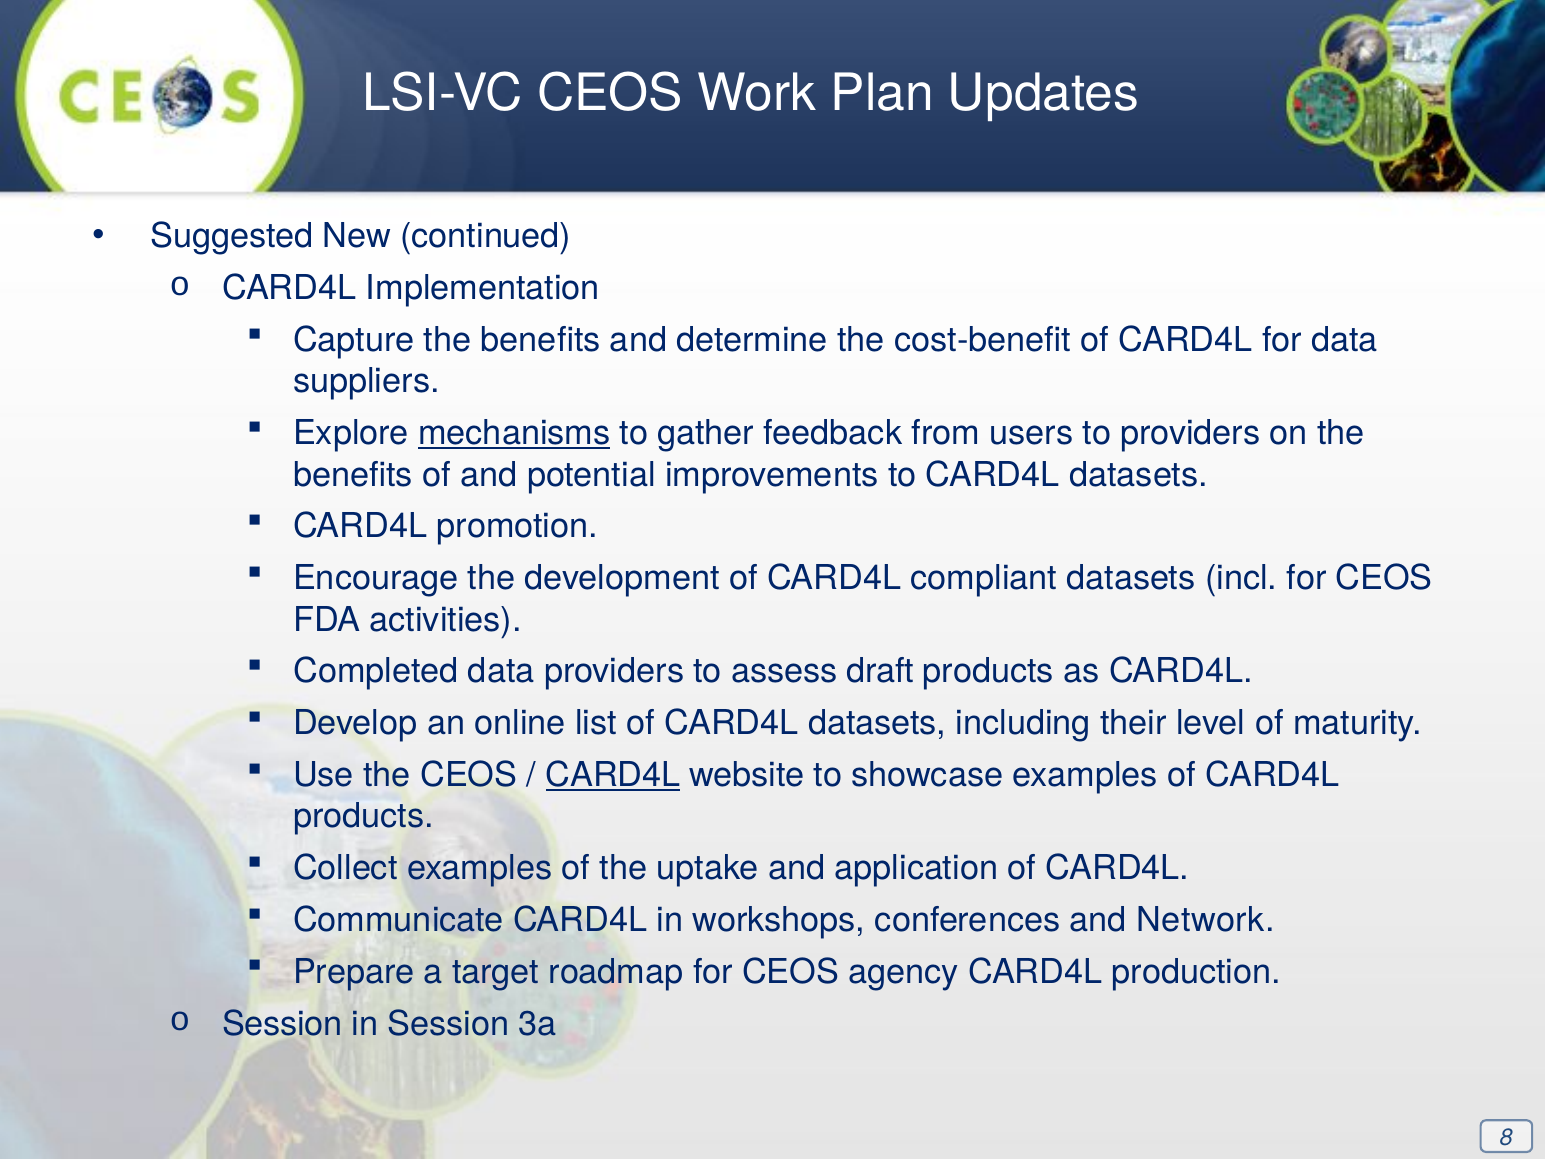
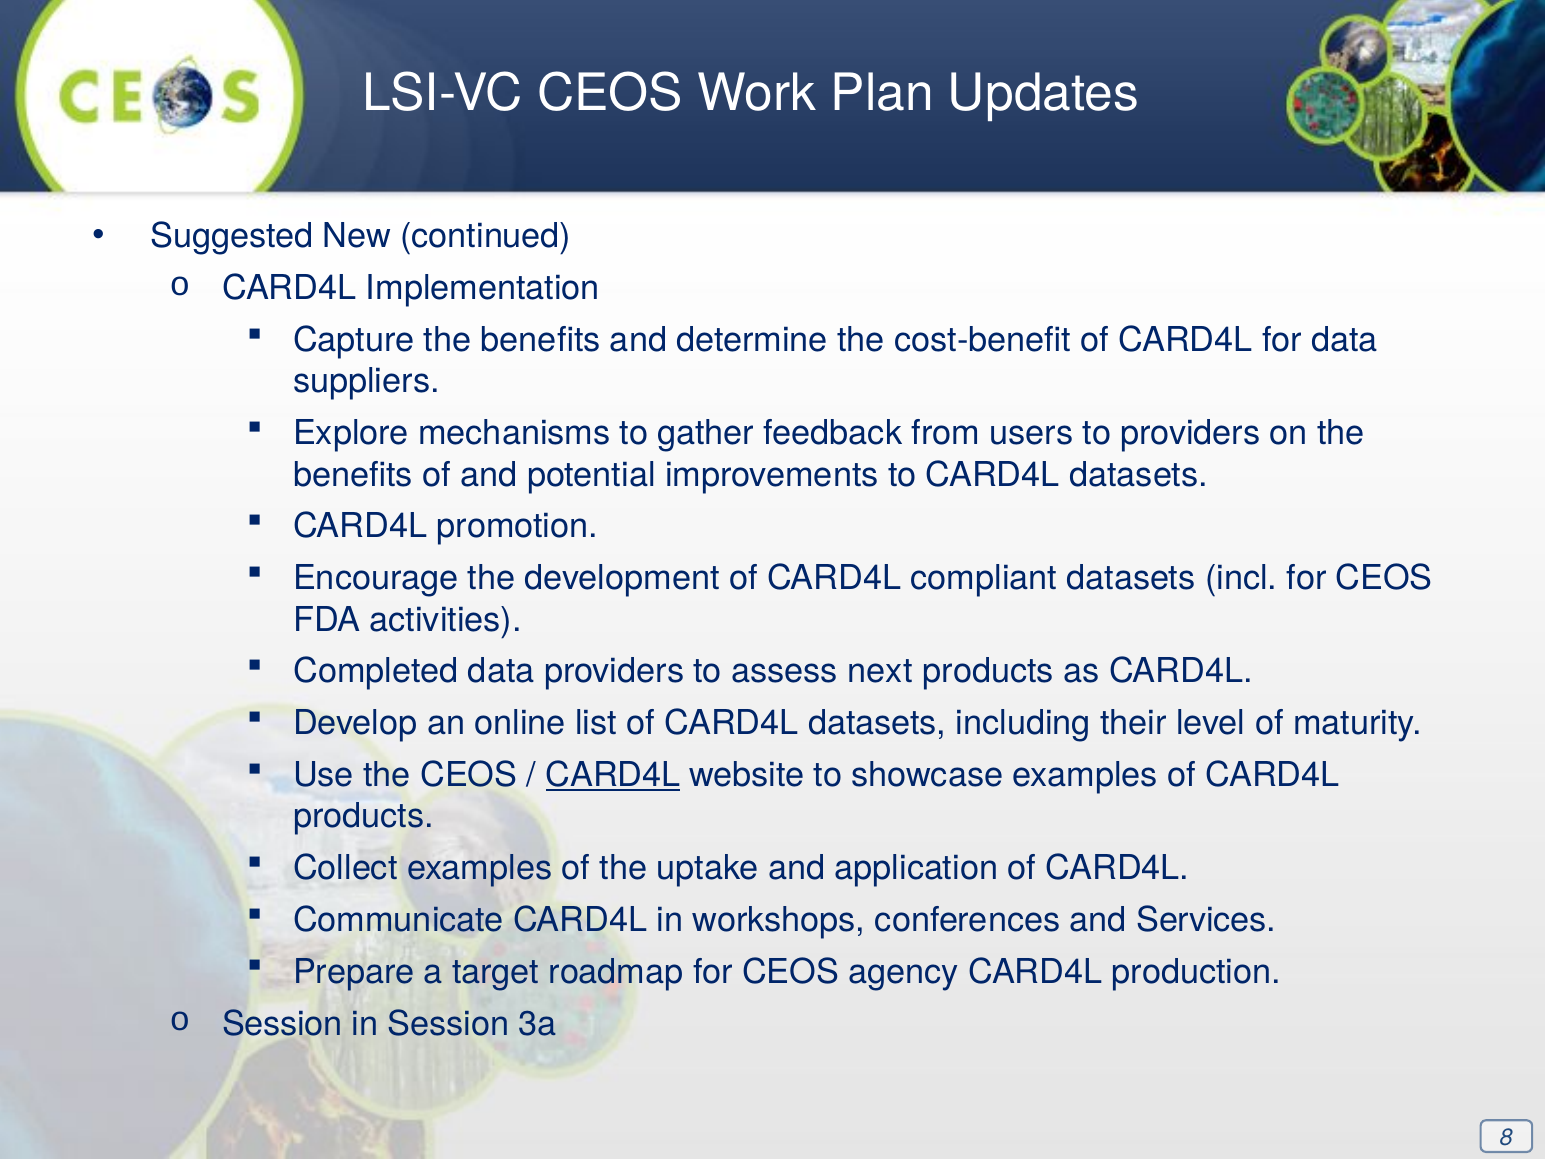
mechanisms underline: present -> none (514, 433)
draft: draft -> next (880, 671)
Network: Network -> Services (1206, 920)
